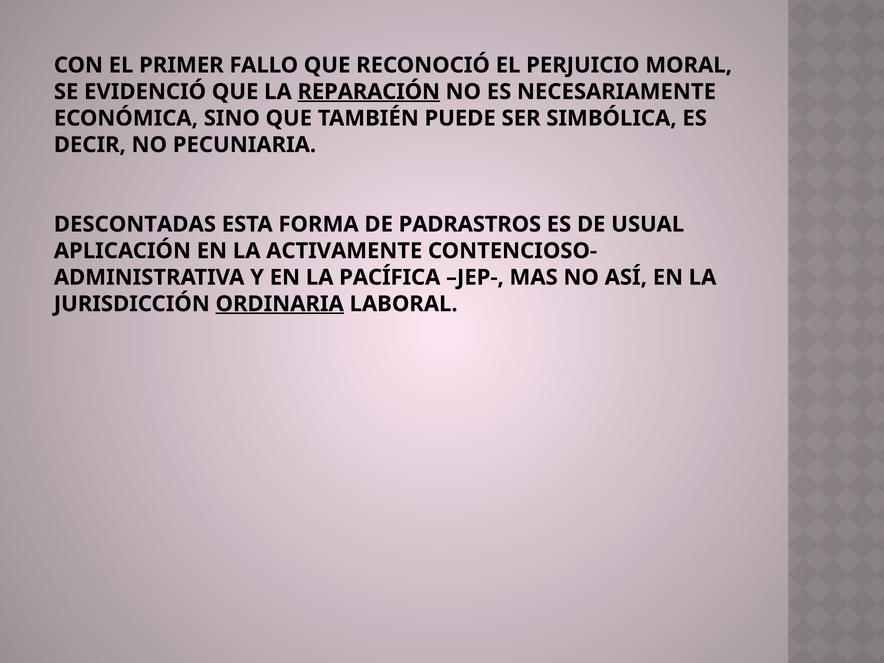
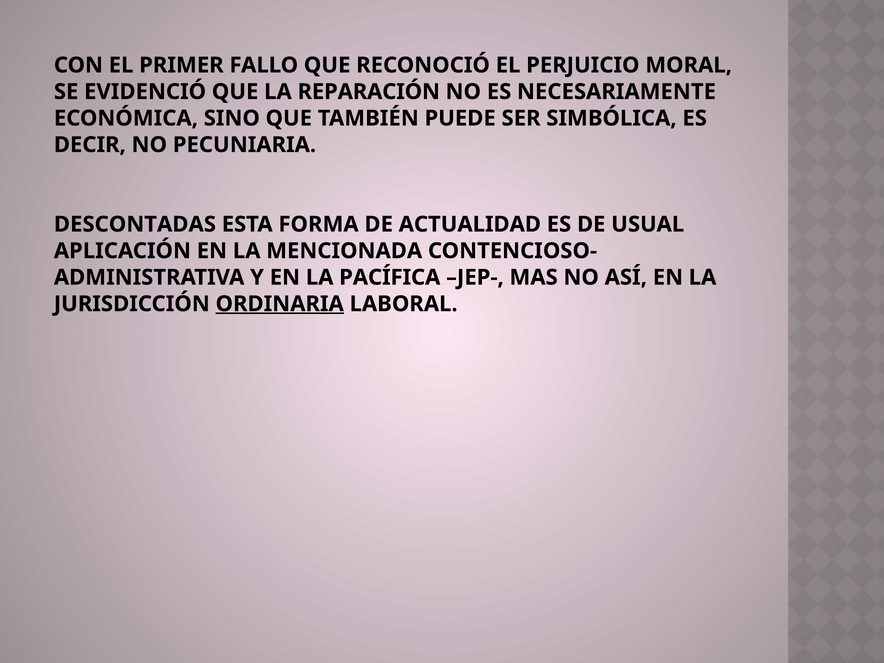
REPARACIÓN underline: present -> none (369, 92)
PADRASTROS: PADRASTROS -> ACTUALIDAD (470, 224)
ACTIVAMENTE: ACTIVAMENTE -> MENCIONADA (344, 251)
